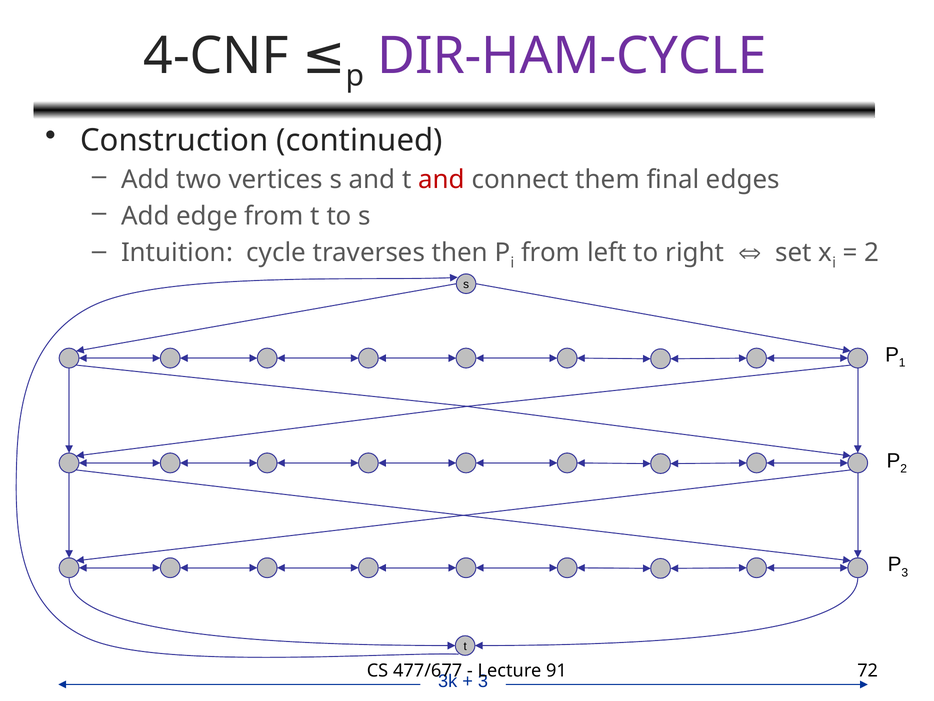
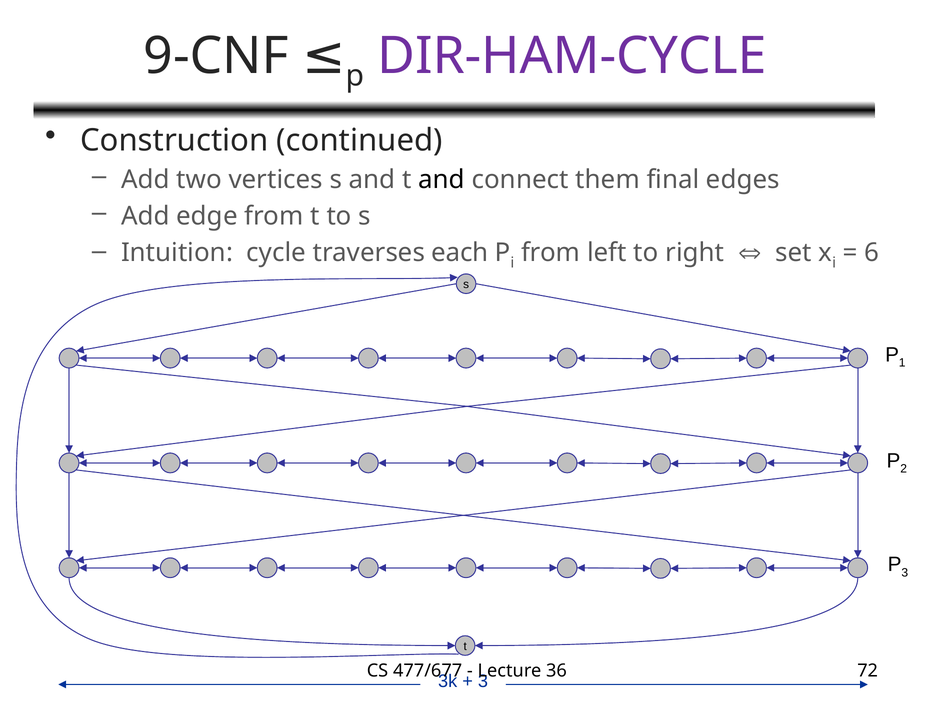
4-CNF: 4-CNF -> 9-CNF (216, 56)
and colour: red -> black (442, 180)
then: then -> each (460, 252)
2: 2 -> 6 (872, 252)
91: 91 -> 36 (556, 670)
